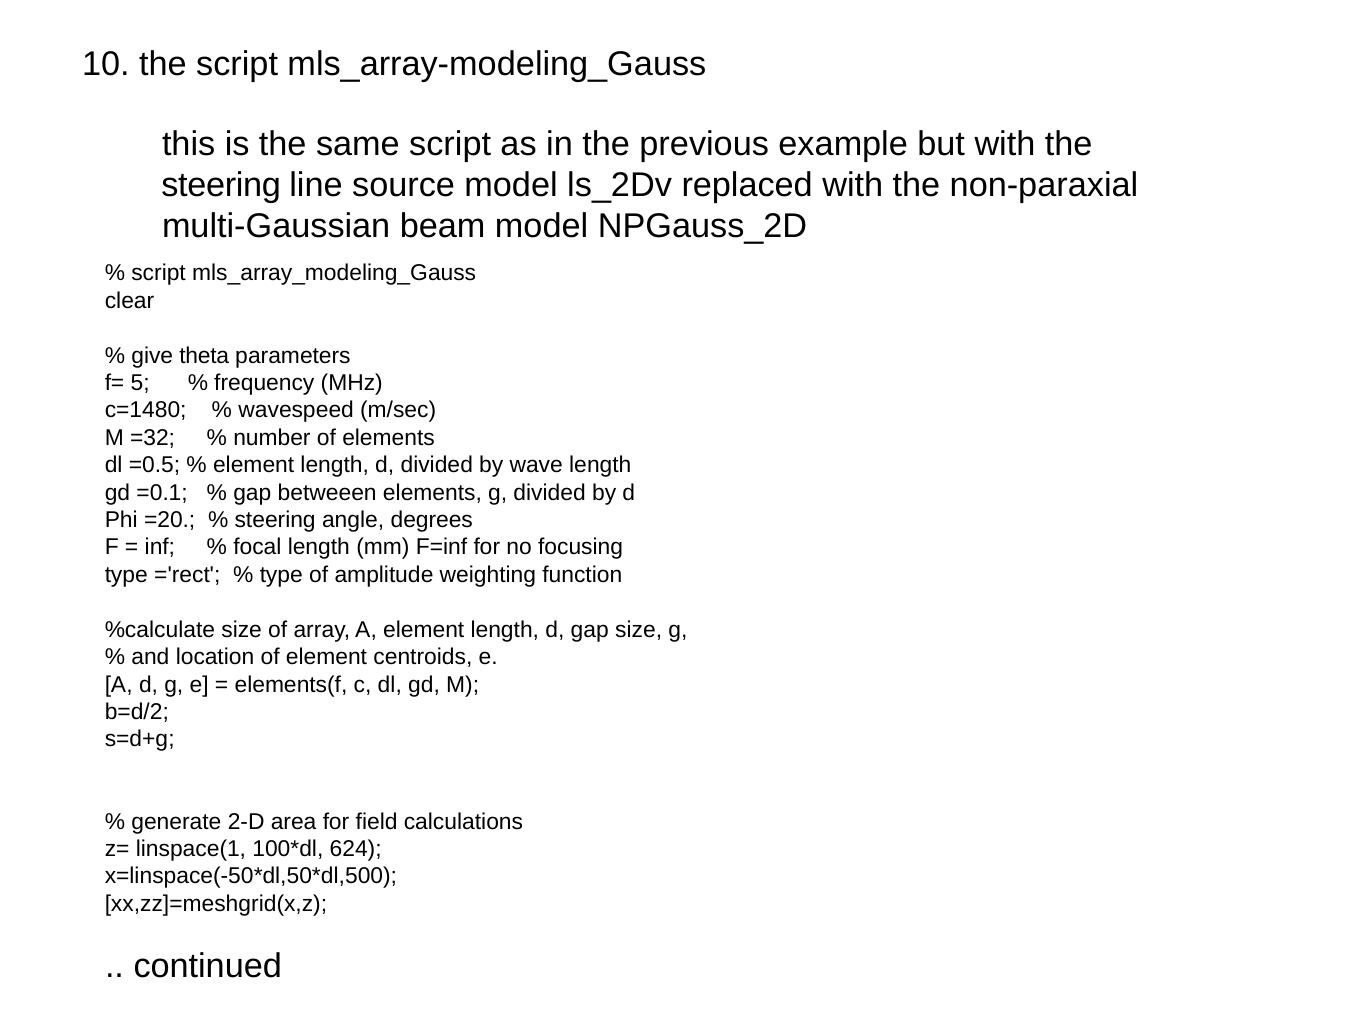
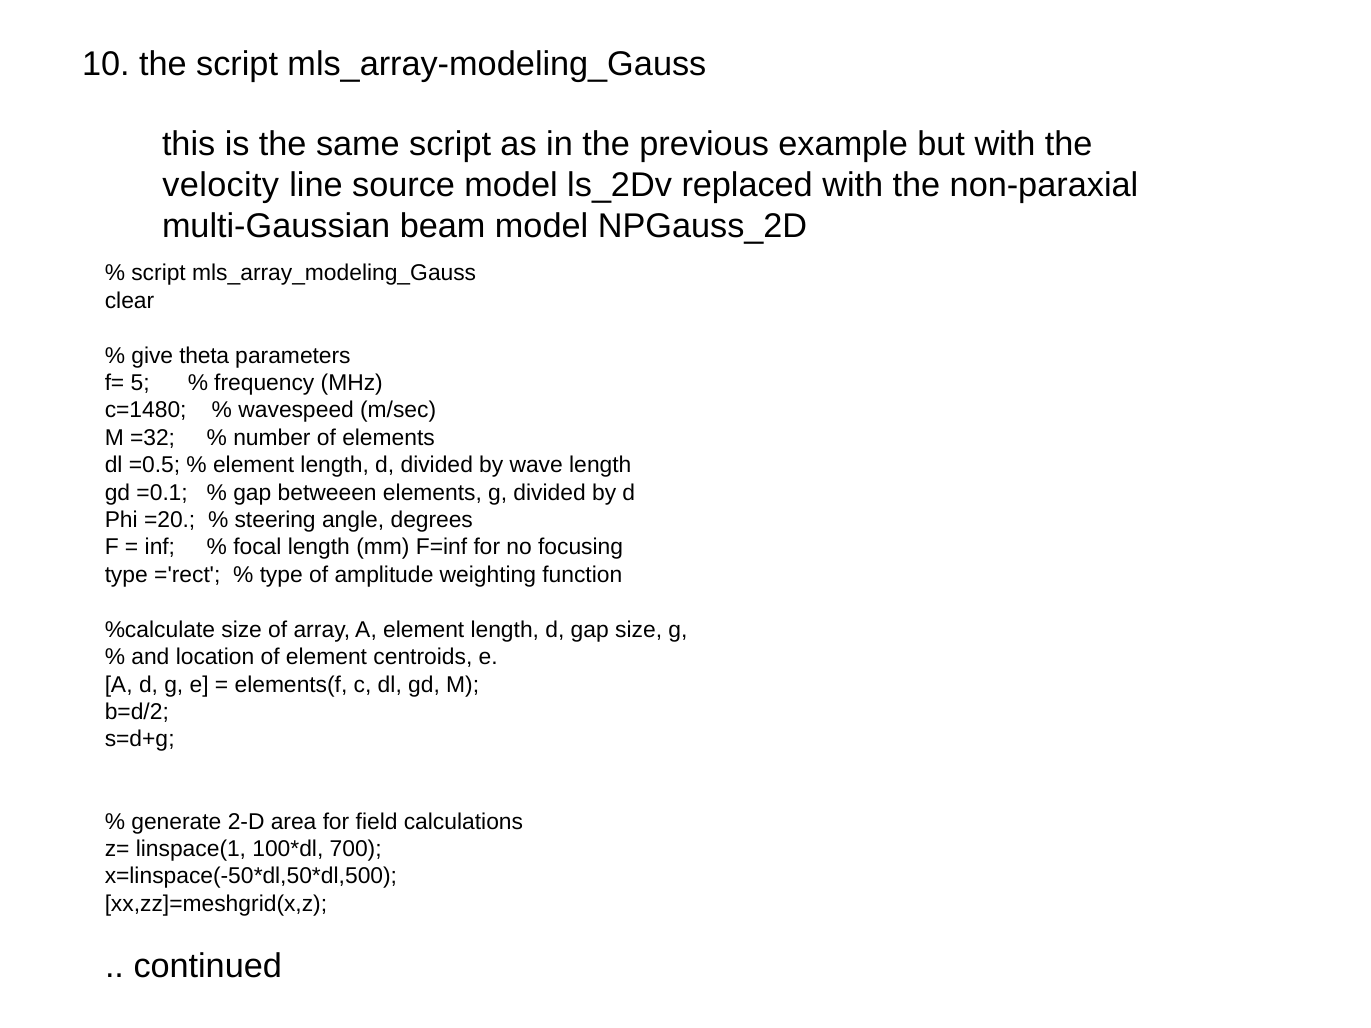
steering: steering -> velocity (221, 185)
624: 624 -> 700 (356, 849)
